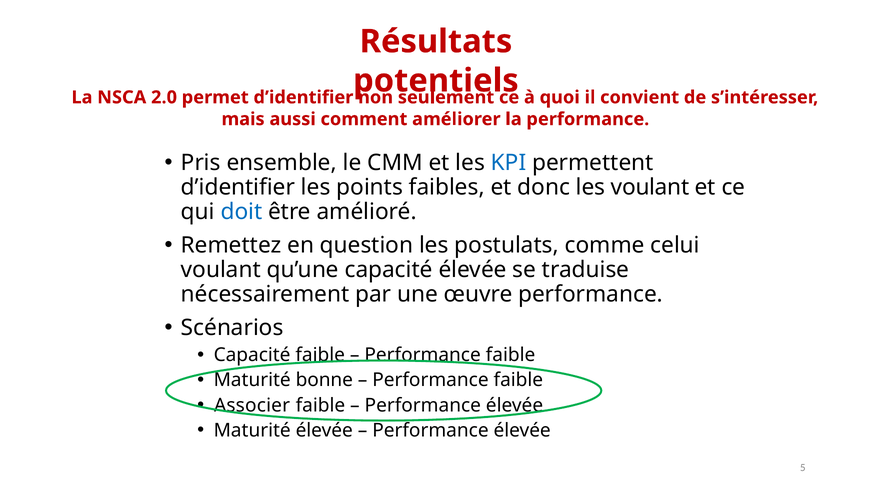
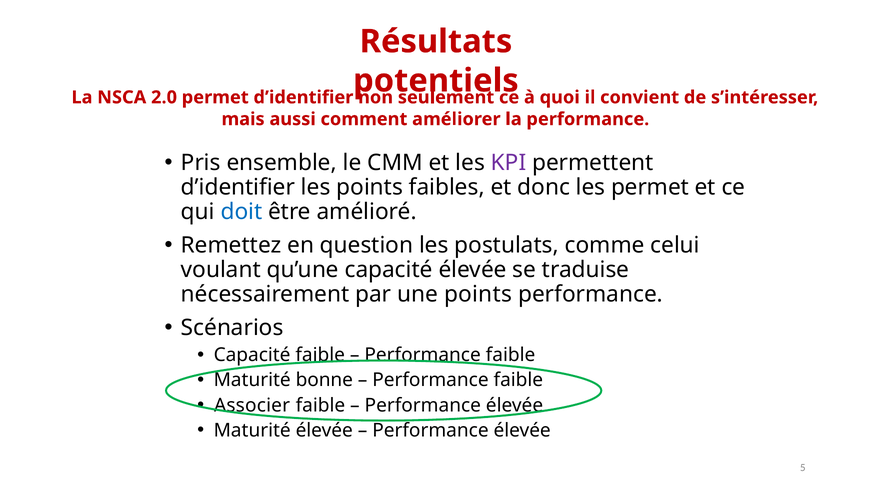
KPI colour: blue -> purple (509, 163)
les voulant: voulant -> permet (650, 188)
une œuvre: œuvre -> points (478, 295)
